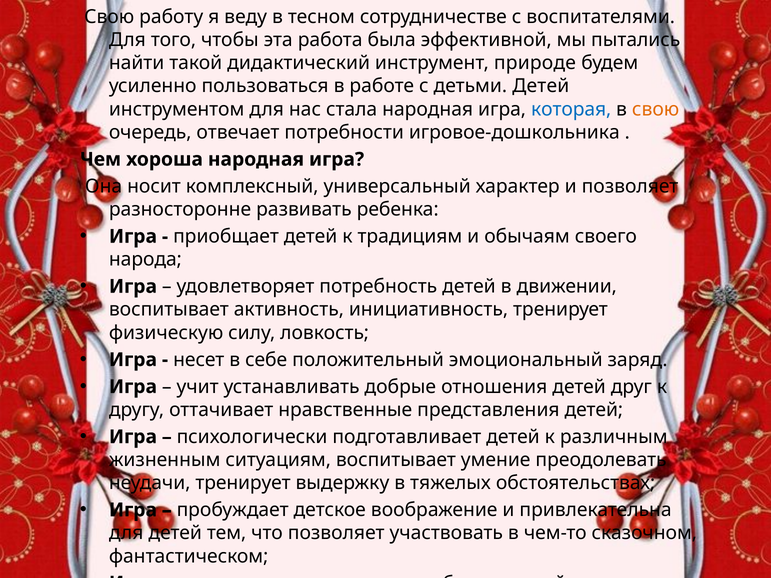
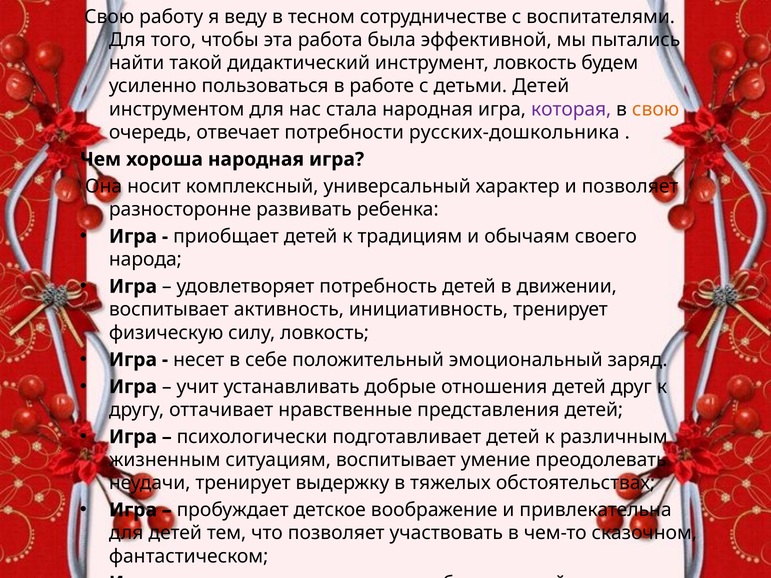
инструмент природе: природе -> ловкость (535, 63)
которая colour: blue -> purple (571, 109)
игровое-дошкольника: игровое-дошкольника -> русских-дошкольника (514, 132)
